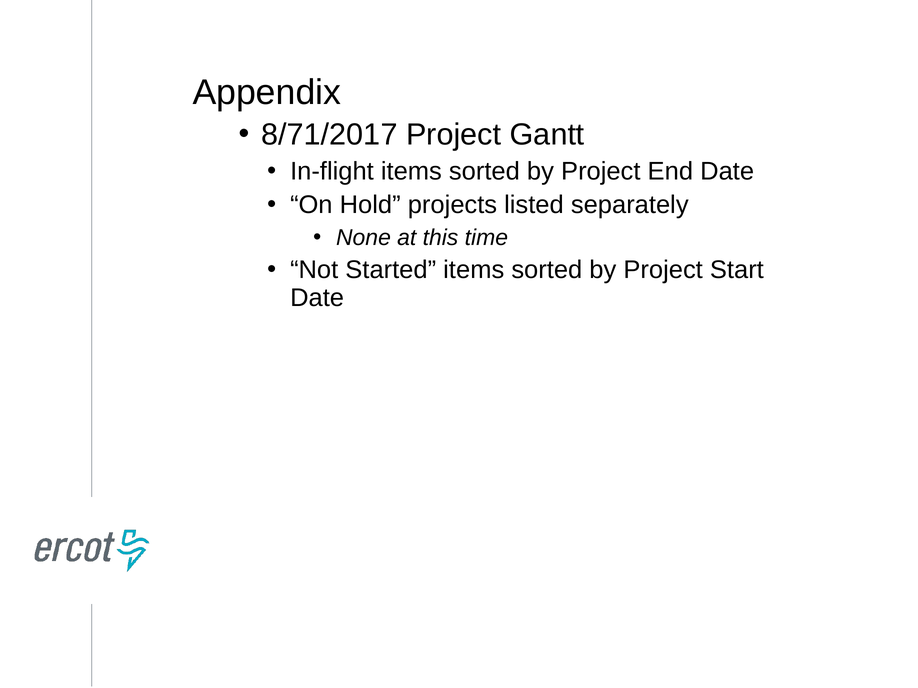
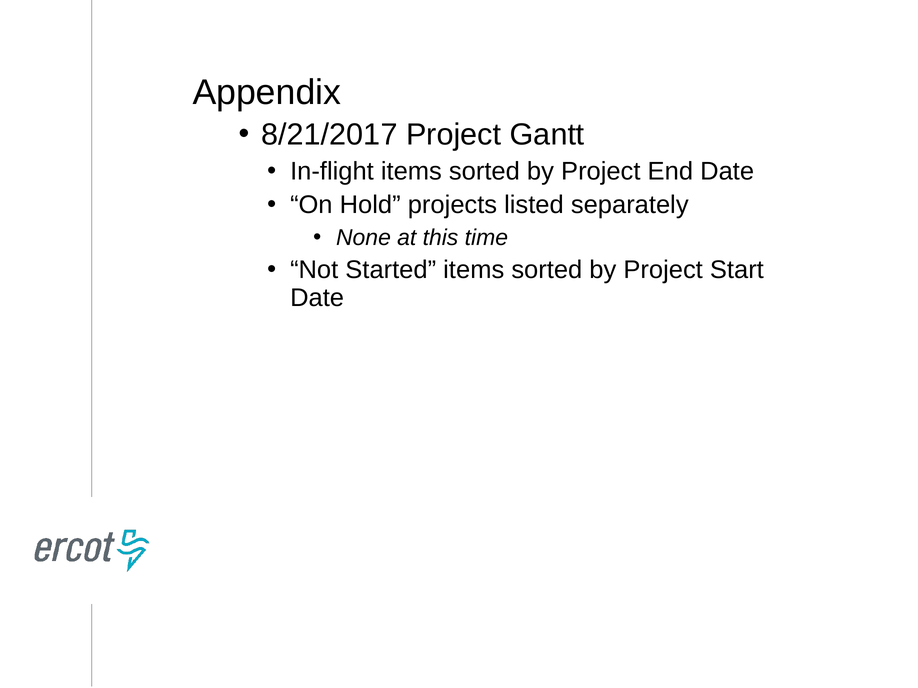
8/71/2017: 8/71/2017 -> 8/21/2017 (330, 135)
